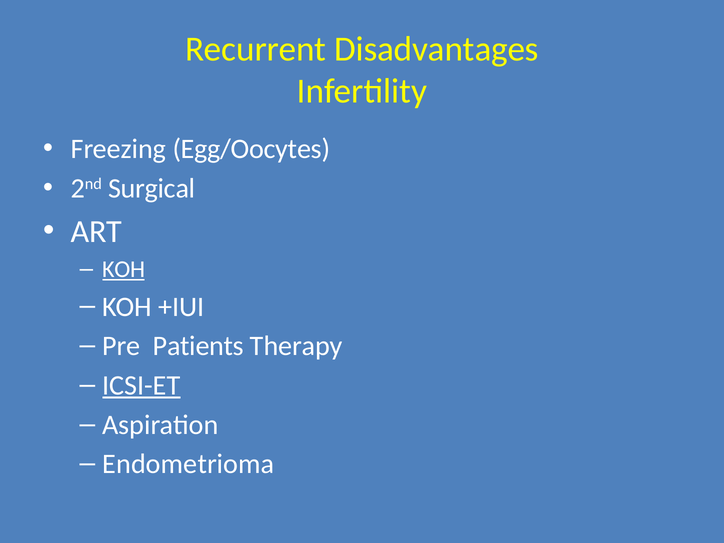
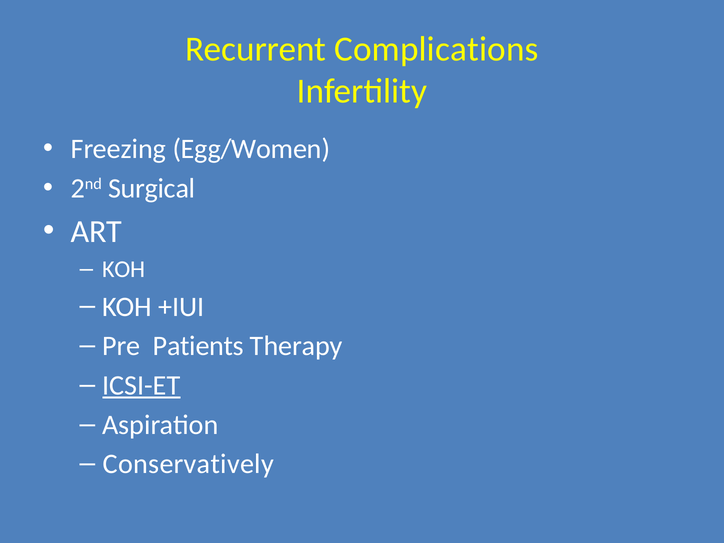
Disadvantages: Disadvantages -> Complications (436, 49)
Egg/Oocytes: Egg/Oocytes -> Egg/Women (251, 149)
KOH underline: present -> none (124, 269)
Endometrioma: Endometrioma -> Conservatively (188, 464)
